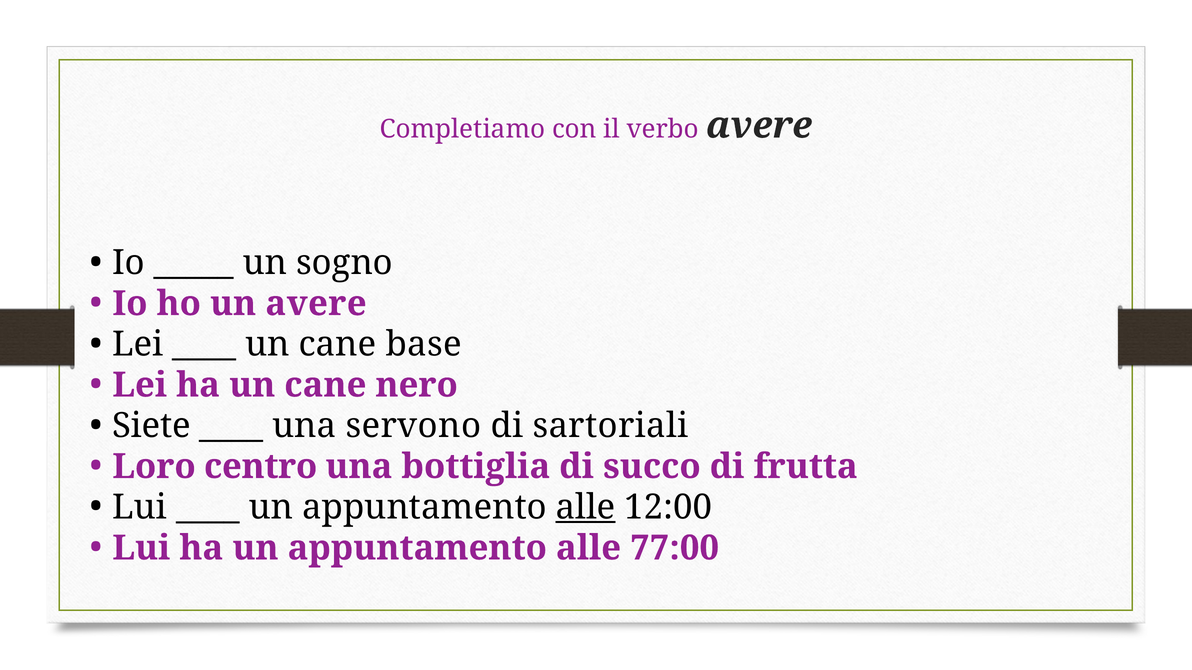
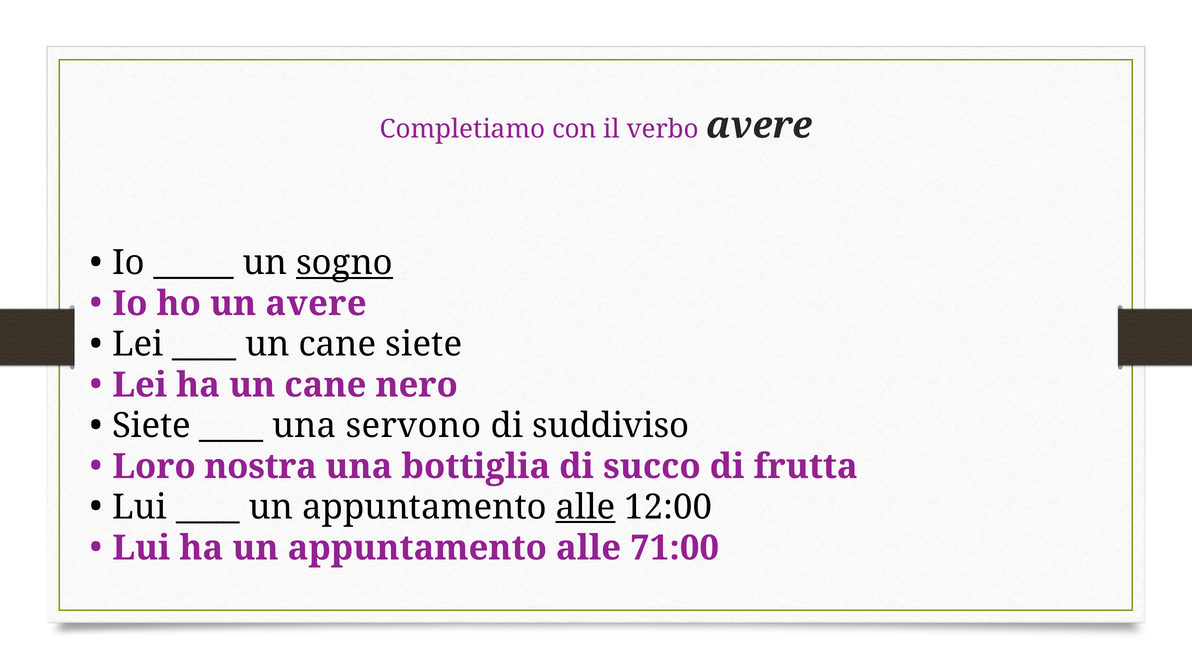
sogno underline: none -> present (345, 263)
cane base: base -> siete (424, 345)
sartoriali: sartoriali -> suddiviso (611, 426)
centro: centro -> nostra (261, 467)
77:00: 77:00 -> 71:00 (675, 548)
